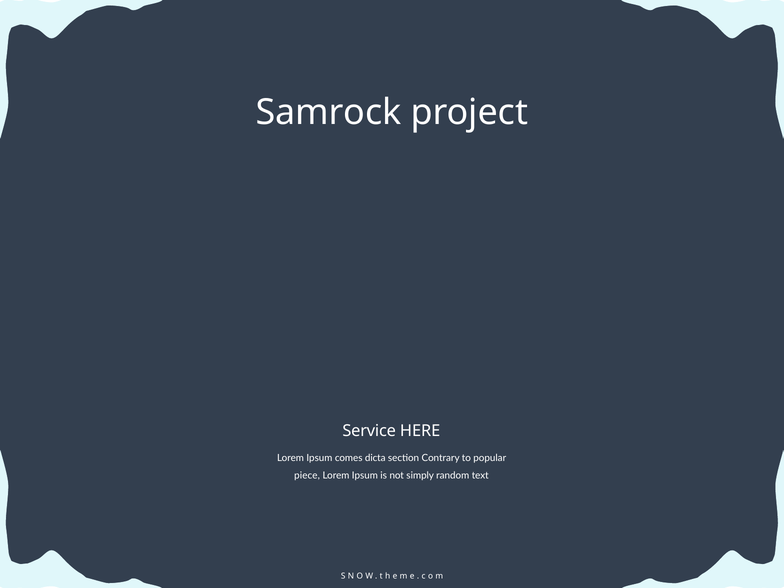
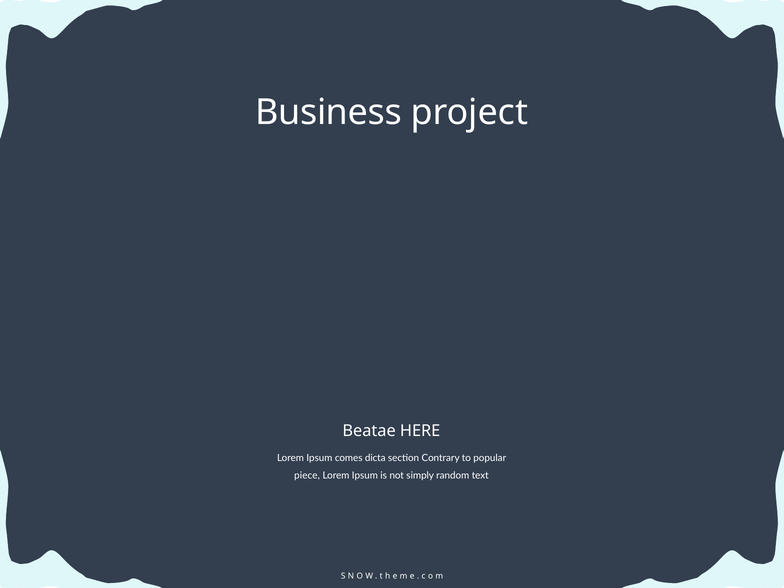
Samrock: Samrock -> Business (329, 112)
Service: Service -> Beatae (369, 431)
